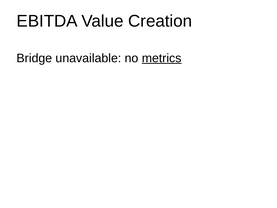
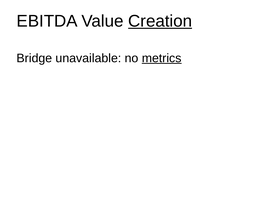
Creation underline: none -> present (160, 21)
